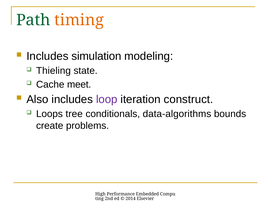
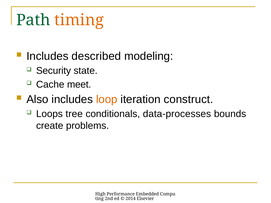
simulation: simulation -> described (96, 56)
Thieling: Thieling -> Security (54, 71)
loop colour: purple -> orange (107, 100)
data-algorithms: data-algorithms -> data-processes (177, 114)
